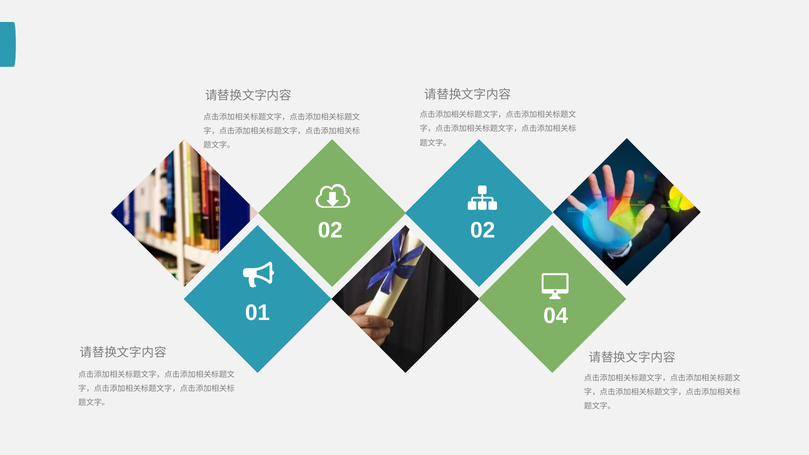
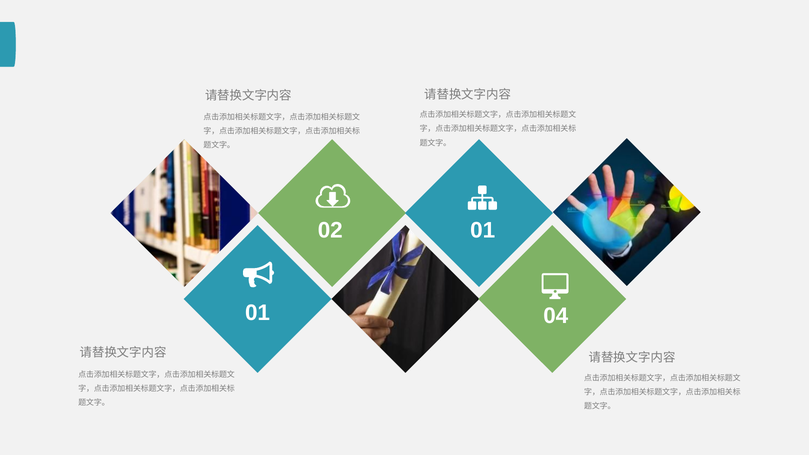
02 02: 02 -> 01 (483, 230)
